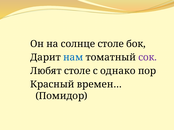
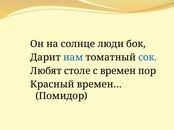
солнце столе: столе -> люди (111, 44)
сок colour: purple -> blue (148, 58)
однако: однако -> времен (118, 71)
